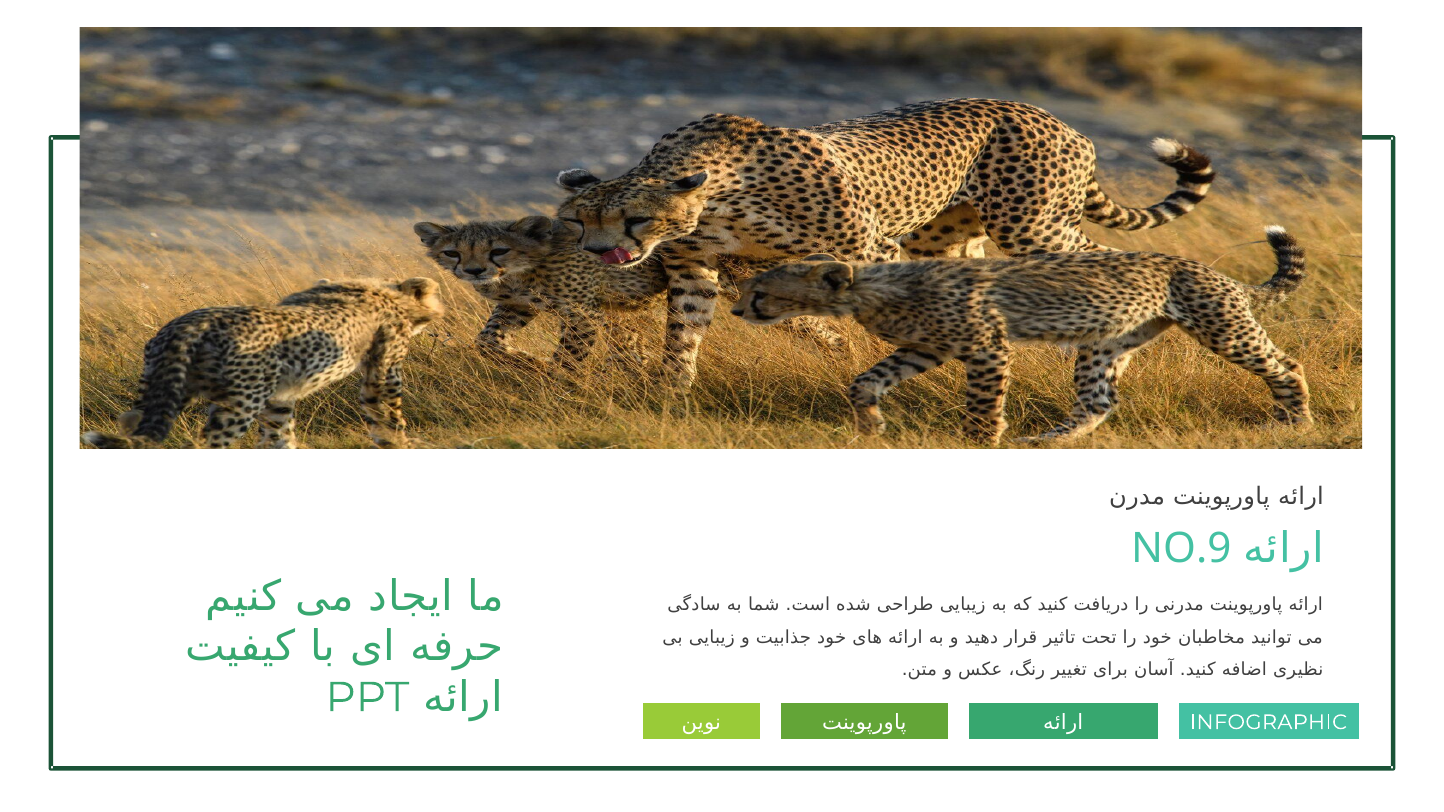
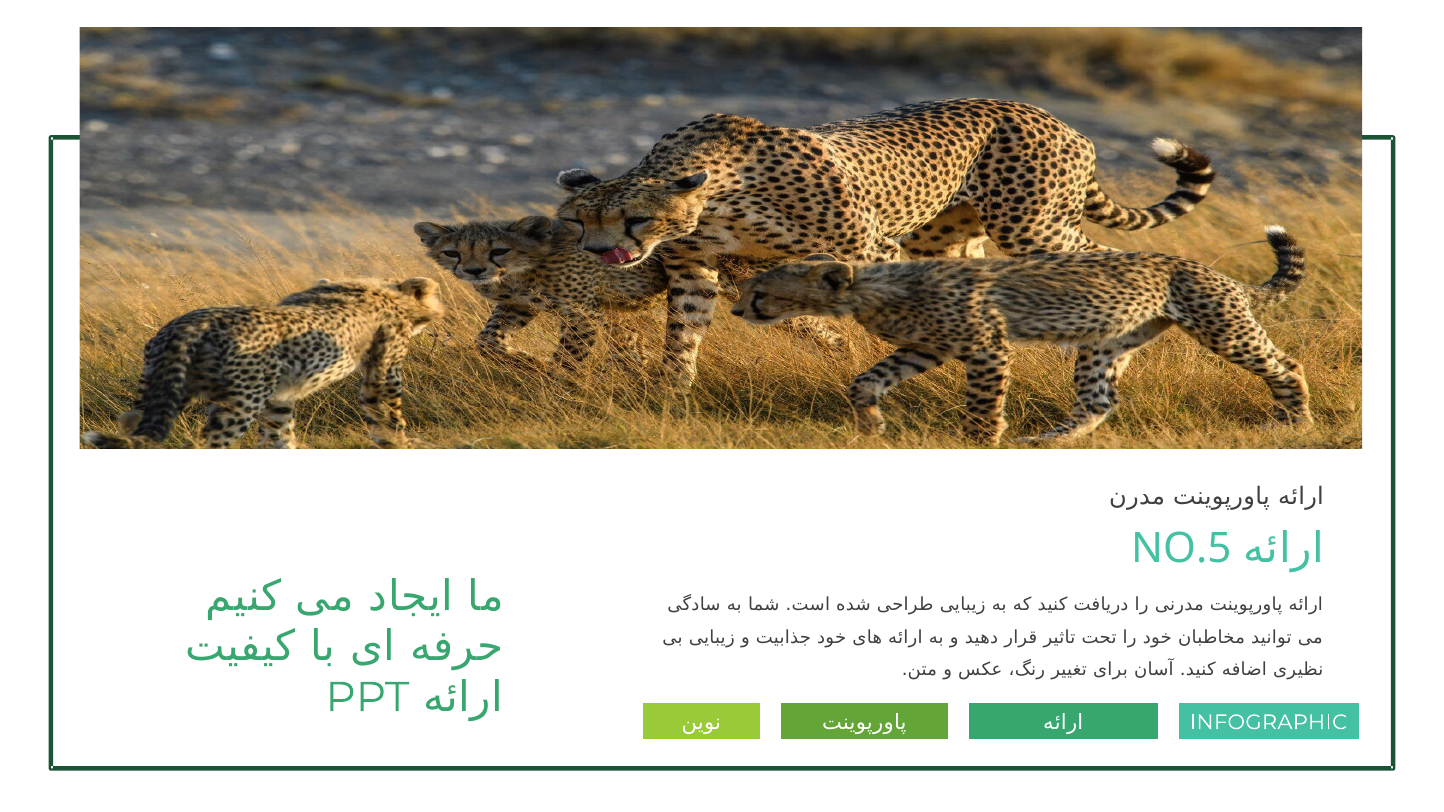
NO.9: NO.9 -> NO.5 (1181, 548)
